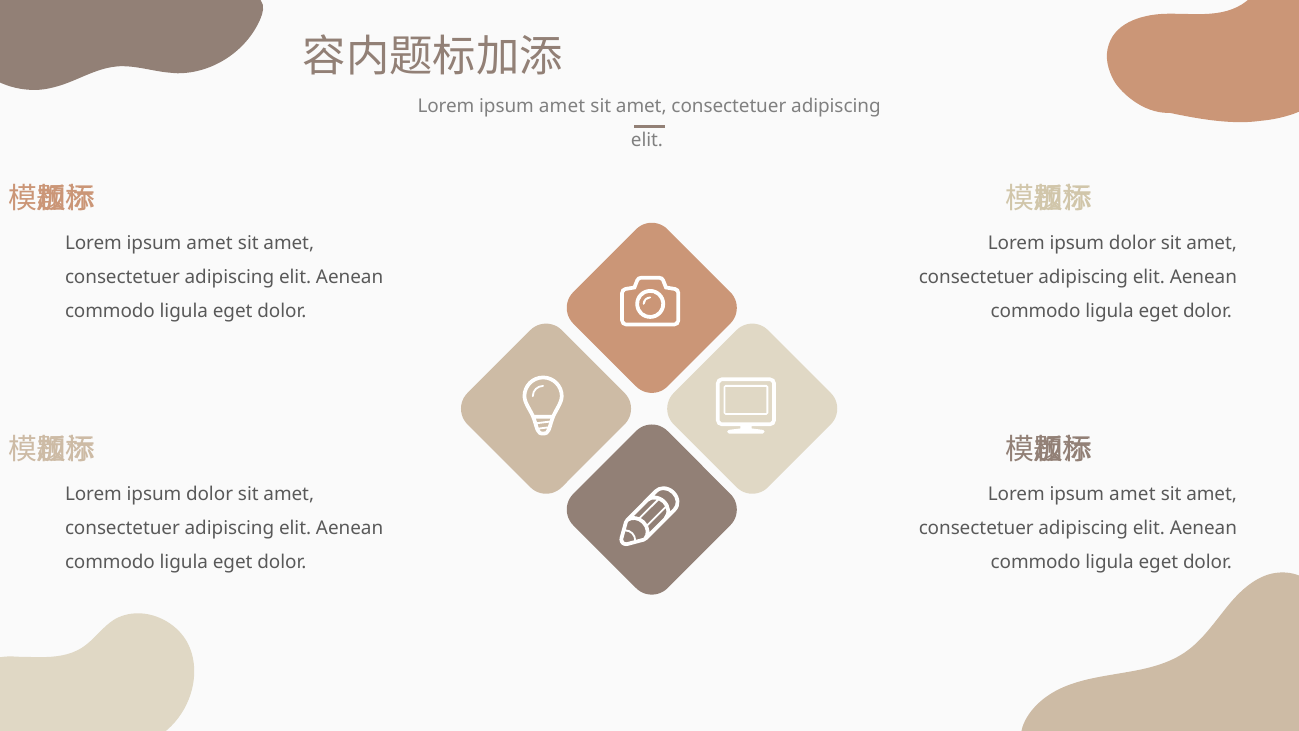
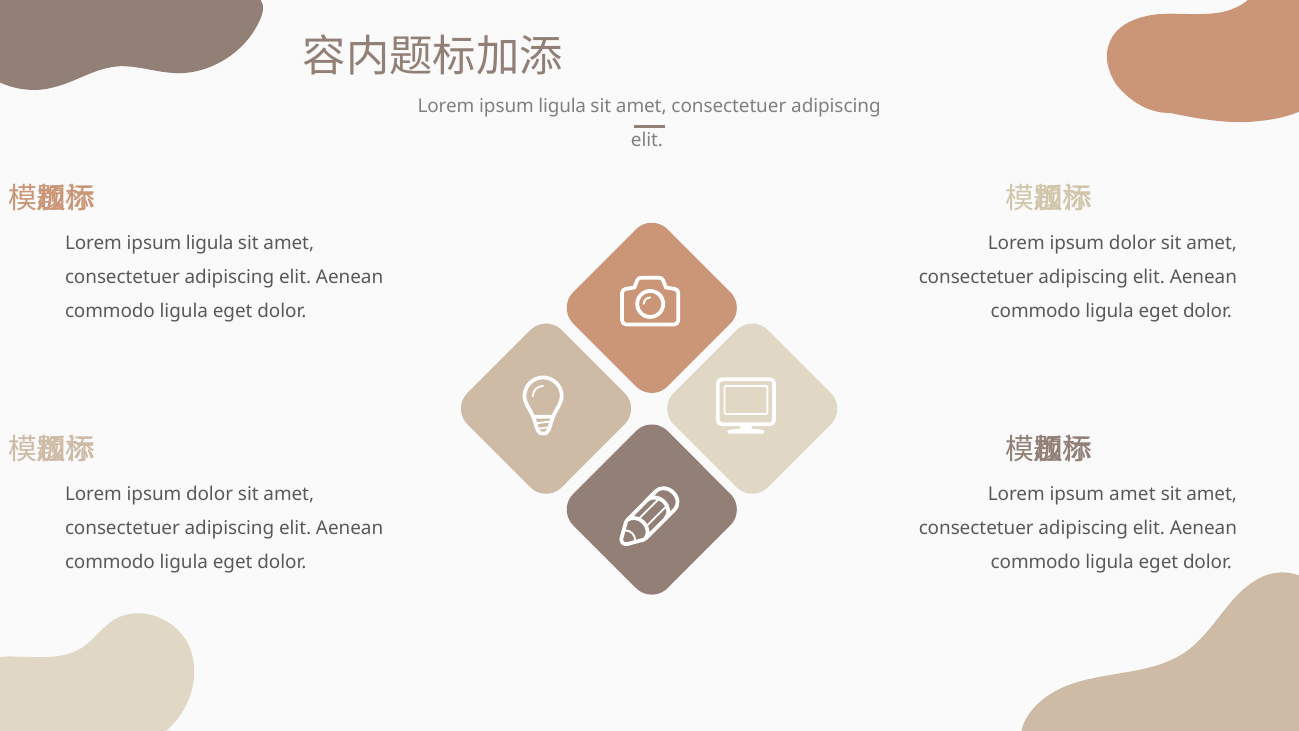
amet: amet -> ligula (562, 106)
amet: amet -> ligula (210, 243)
